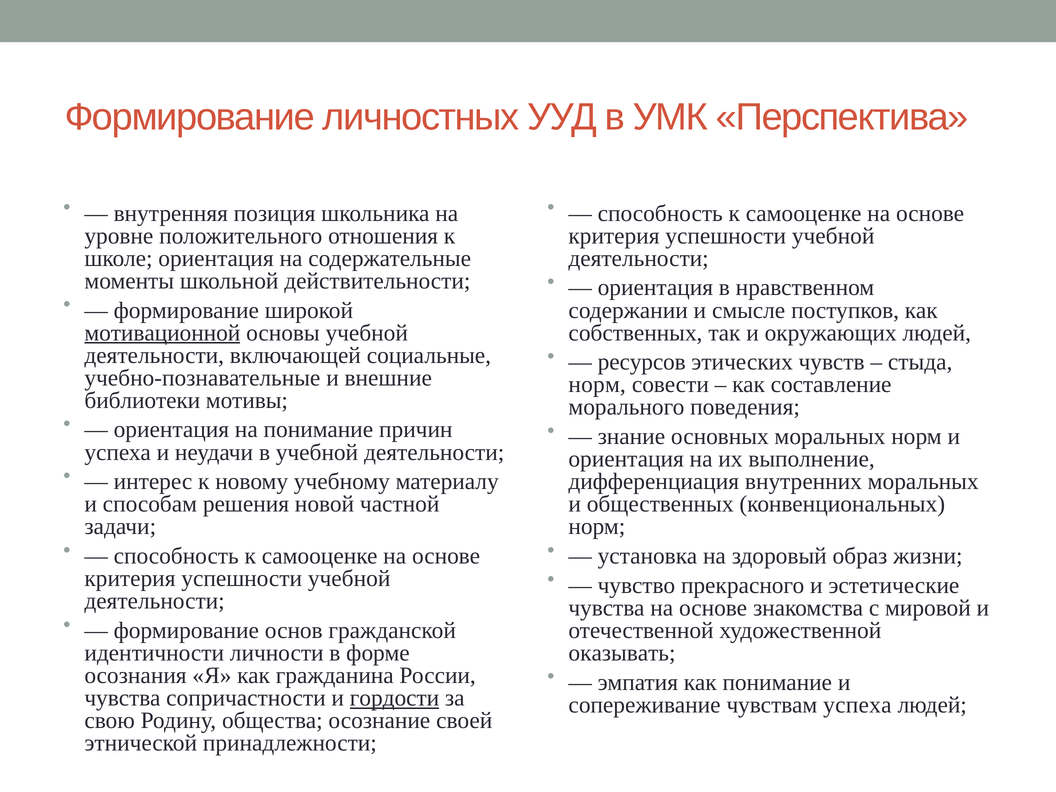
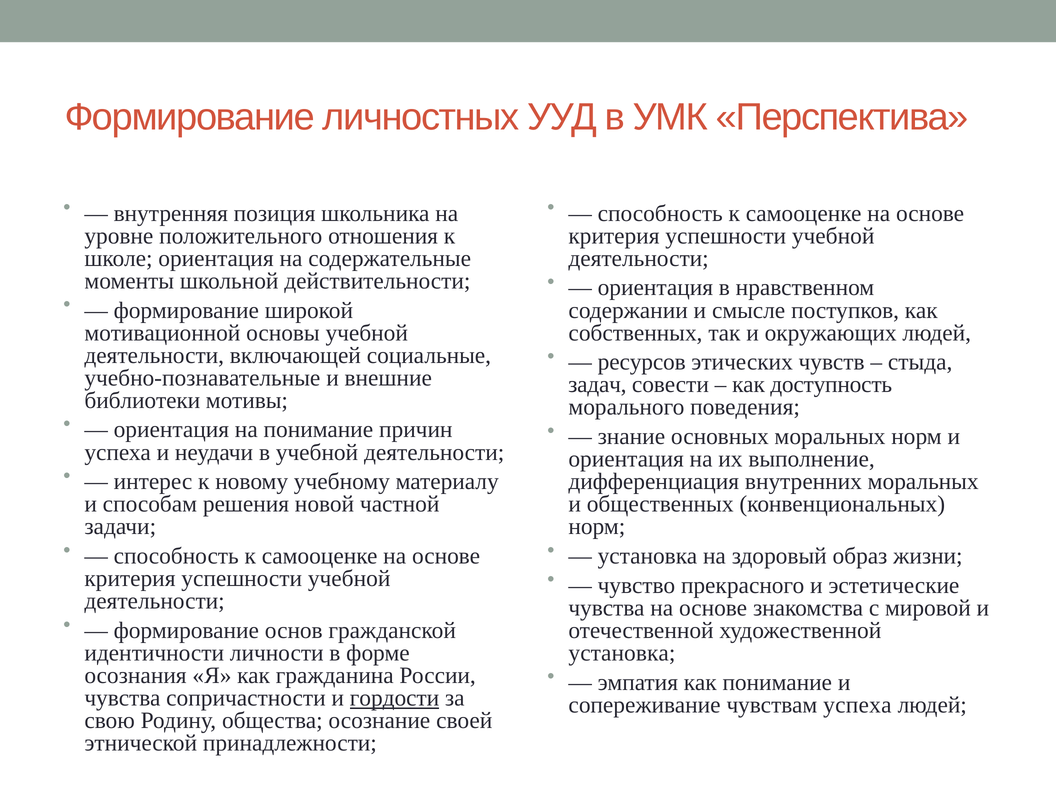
мотивационной underline: present -> none (162, 333)
норм: норм -> задач (597, 385)
составление: составление -> доступность (831, 385)
оказывать: оказывать -> установка (622, 653)
